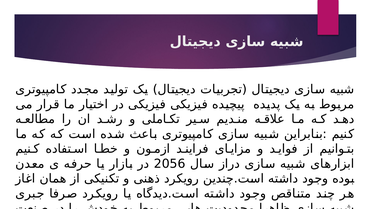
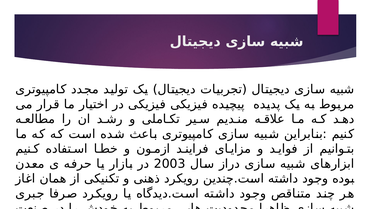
2056: 2056 -> 2003 (170, 163)
